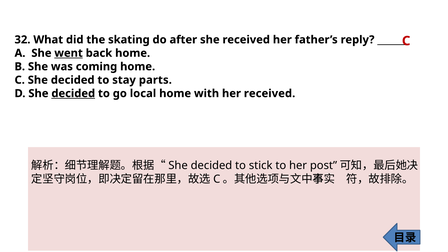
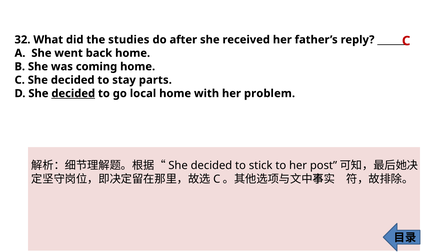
skating: skating -> studies (129, 40)
went underline: present -> none (69, 53)
her received: received -> problem (270, 93)
